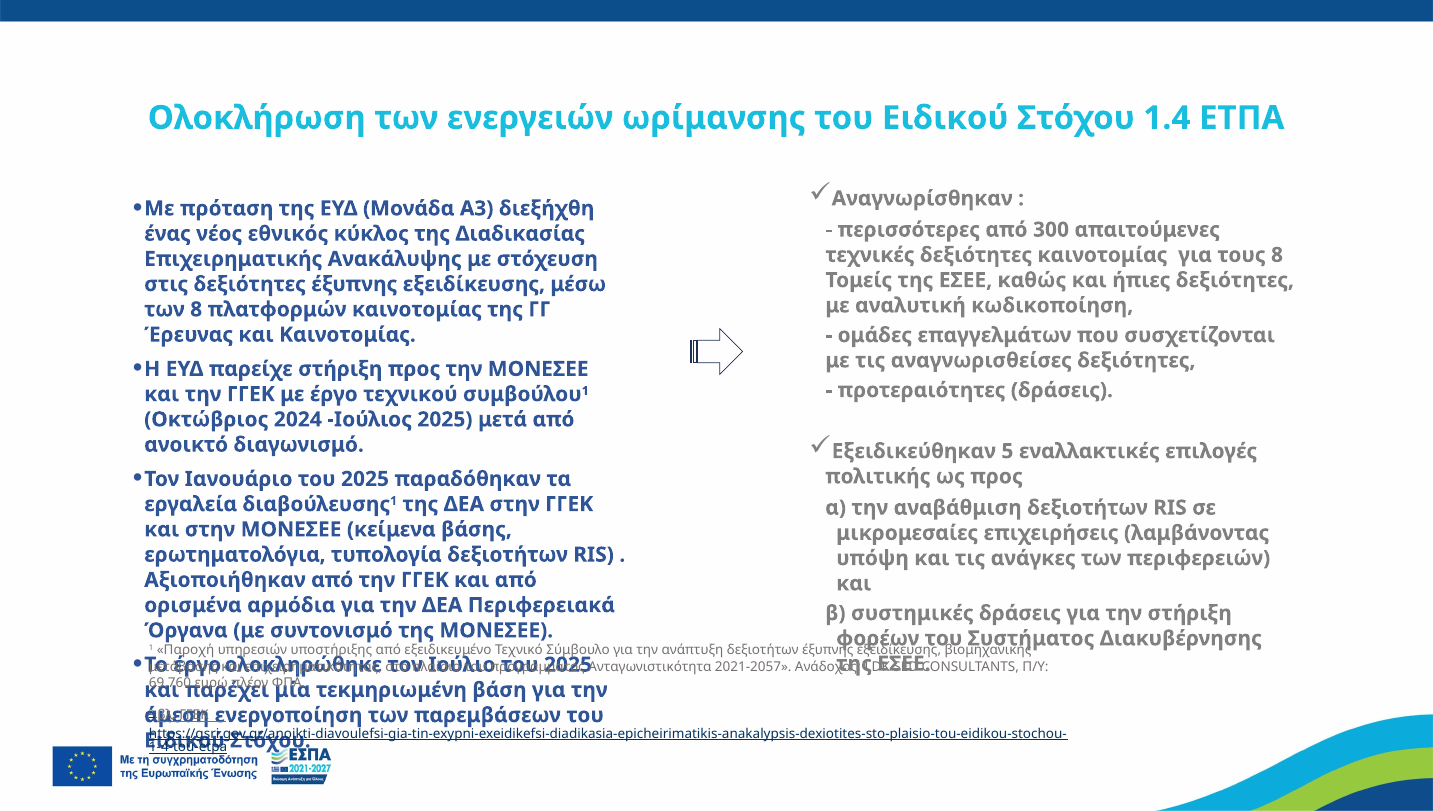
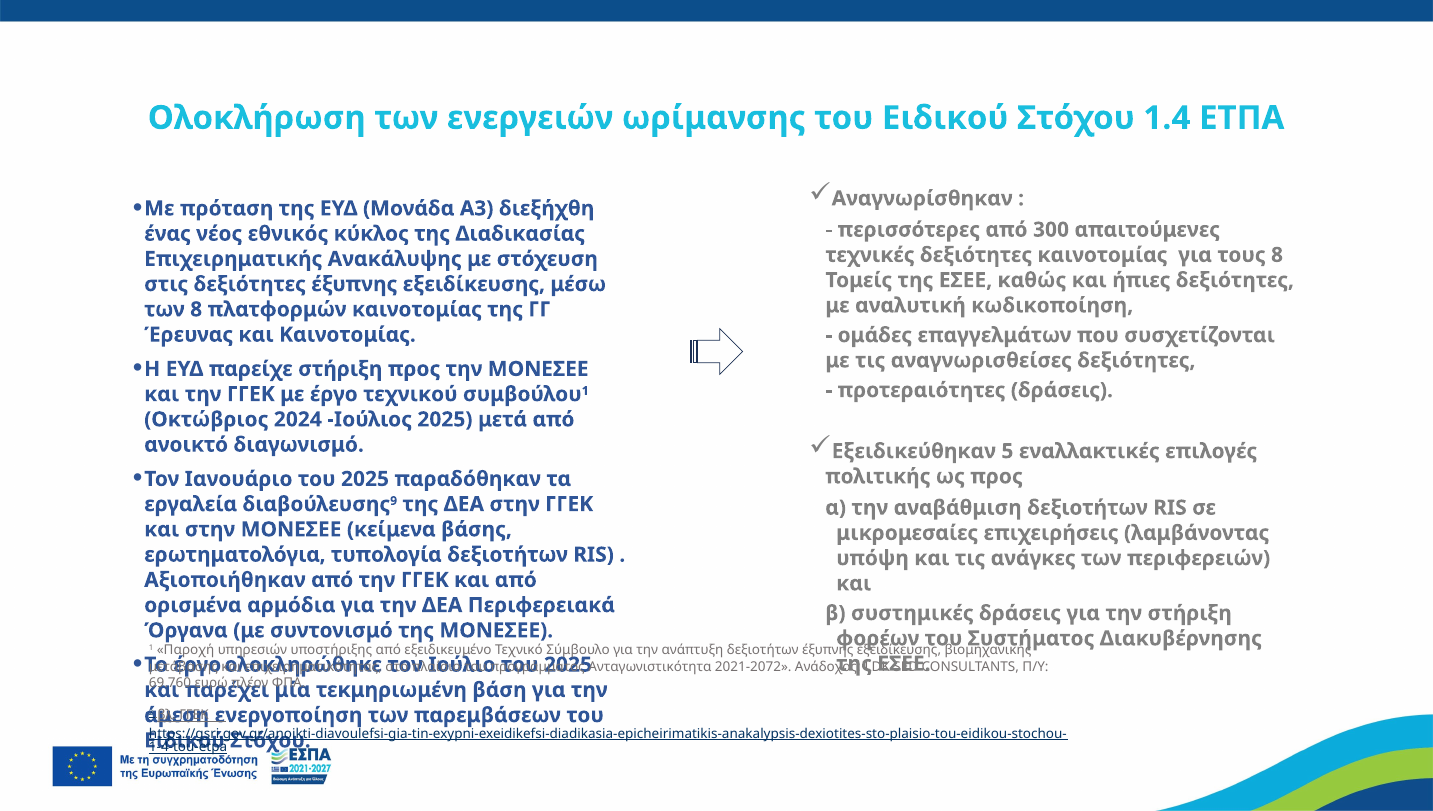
1: 1 -> 9 (394, 501)
2021-2057: 2021-2057 -> 2021-2072 (753, 667)
